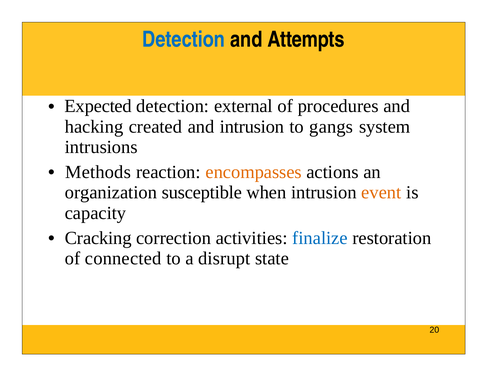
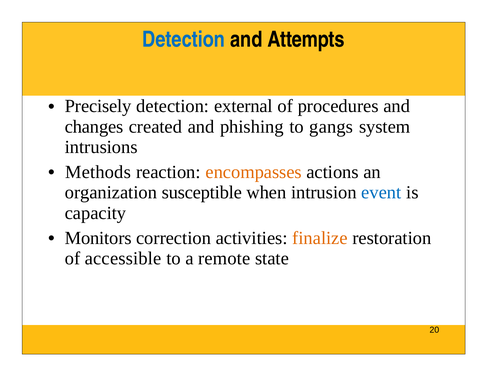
Expected: Expected -> Precisely (98, 106)
hacking: hacking -> changes (94, 127)
and intrusion: intrusion -> phishing (252, 127)
event colour: orange -> blue (381, 193)
Cracking: Cracking -> Monitors (98, 238)
finalize colour: blue -> orange (320, 238)
connected: connected -> accessible (123, 258)
disrupt: disrupt -> remote (224, 258)
